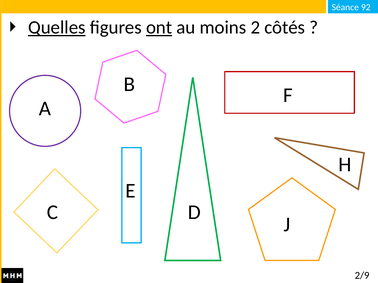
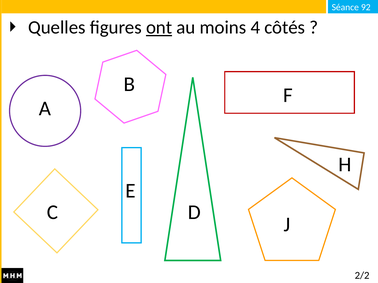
Quelles underline: present -> none (57, 28)
2: 2 -> 4 (255, 28)
2/9: 2/9 -> 2/2 (362, 276)
